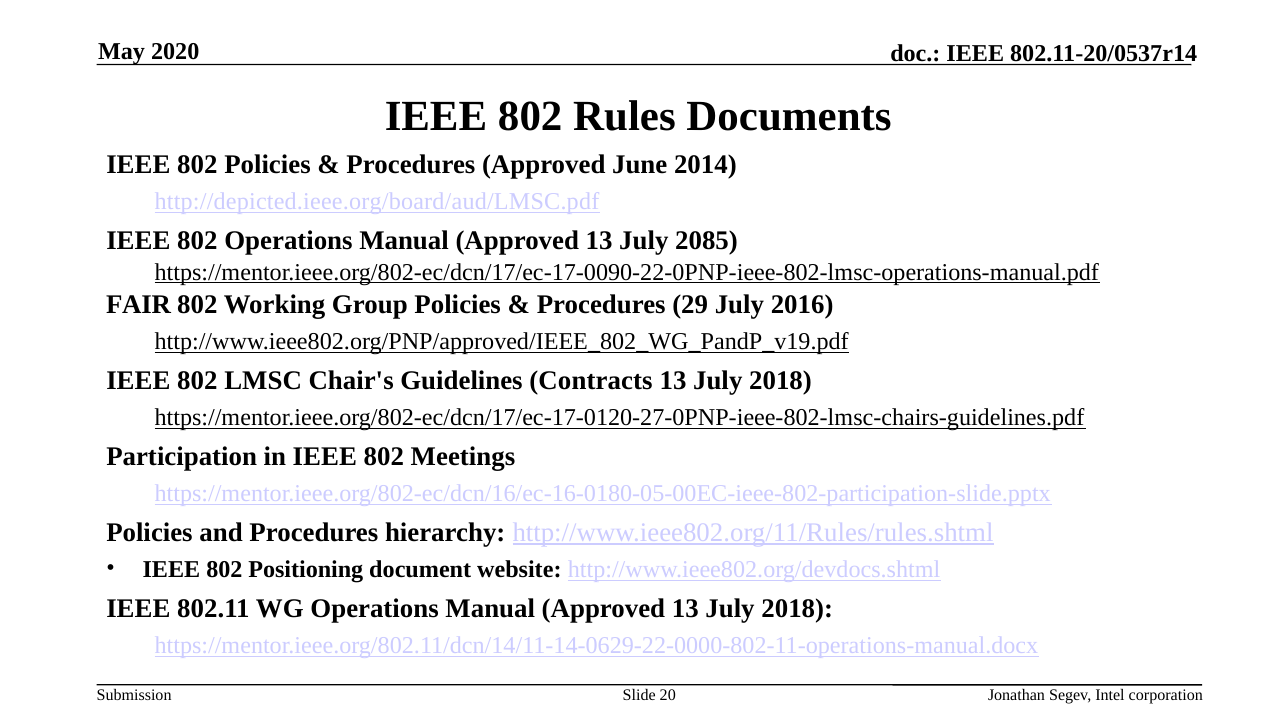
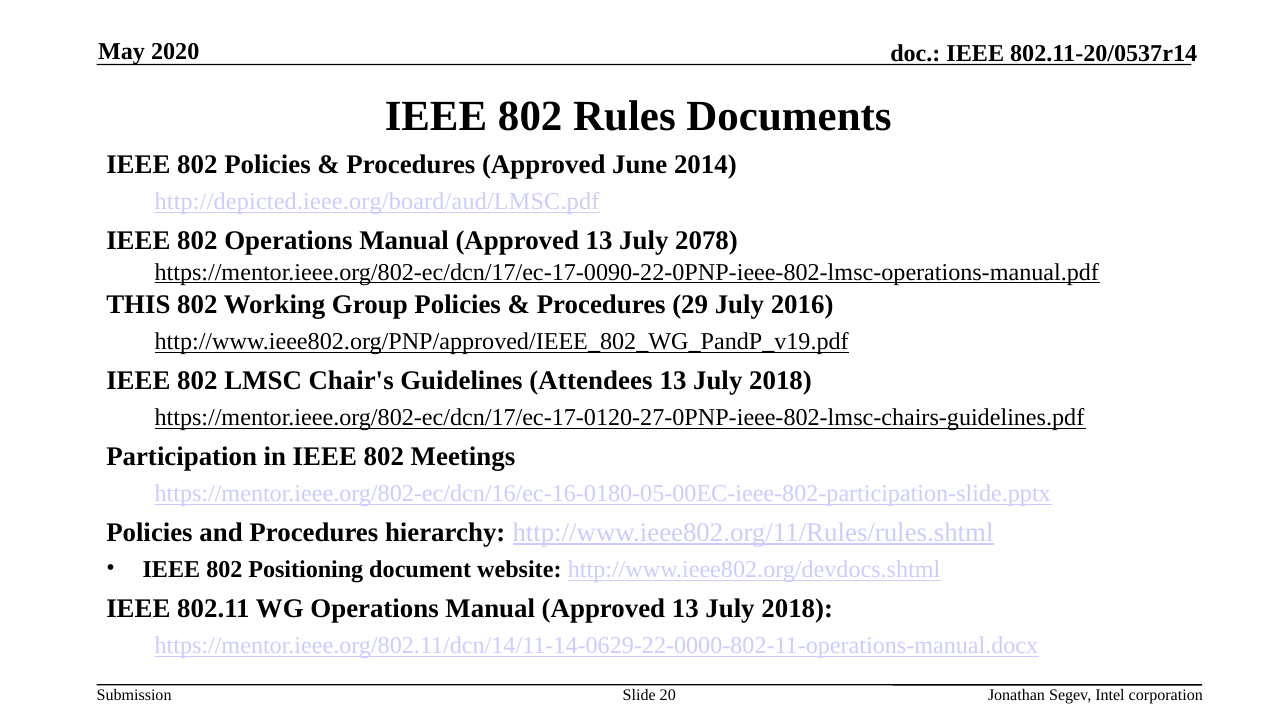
2085: 2085 -> 2078 (707, 240)
FAIR: FAIR -> THIS (138, 304)
Contracts: Contracts -> Attendees (591, 380)
